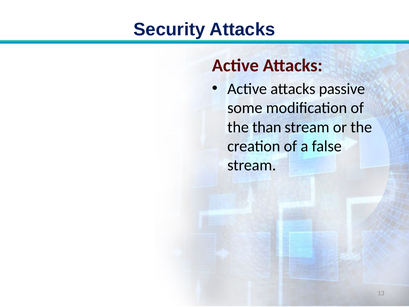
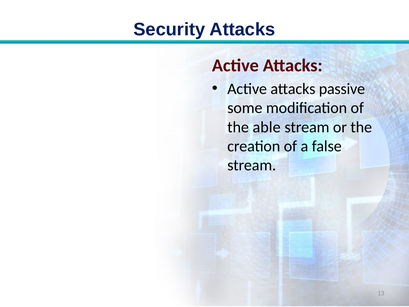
than: than -> able (267, 127)
